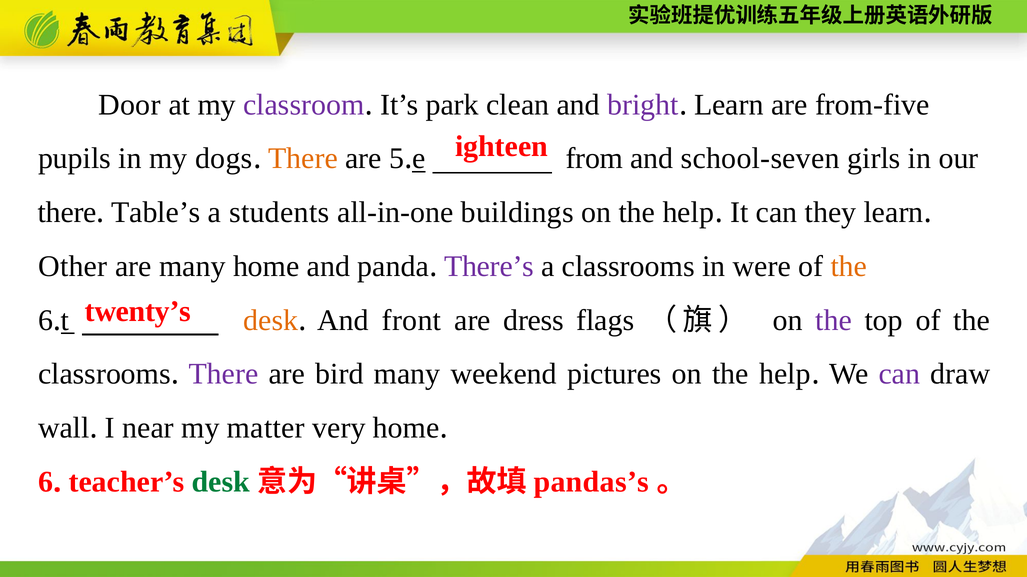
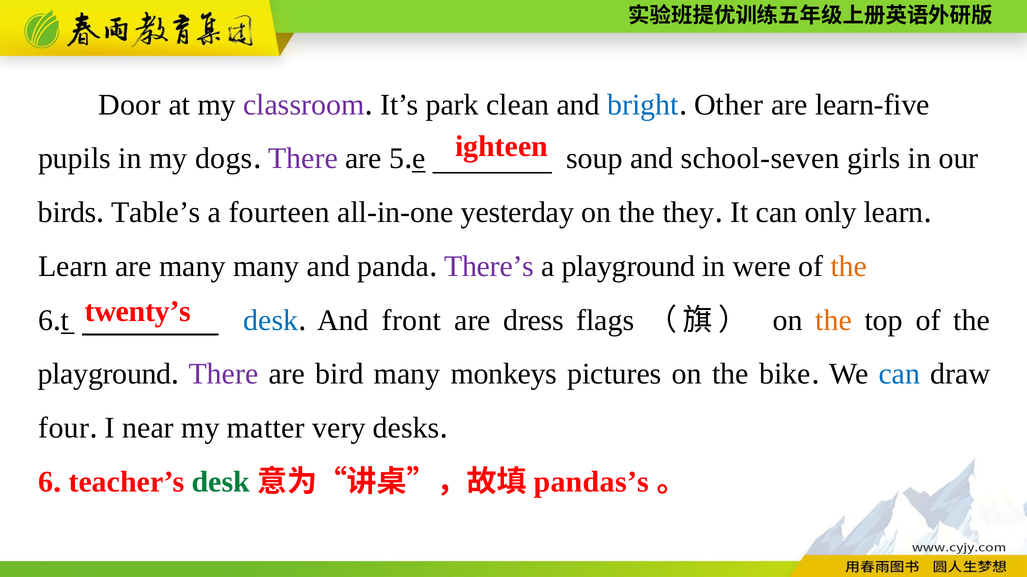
bright colour: purple -> blue (643, 105)
Learn: Learn -> Other (729, 105)
from-five: from-five -> learn-five (872, 105)
There colour: orange -> purple (303, 159)
from: from -> soup (594, 159)
there: there -> birds (67, 213)
students: students -> fourteen (279, 213)
buildings: buildings -> yesterday (517, 213)
help: help -> they (688, 213)
they: they -> only (831, 213)
Other: Other -> Learn (73, 267)
many home: home -> many (266, 267)
a classrooms: classrooms -> playground (628, 267)
desk colour: orange -> blue (271, 321)
the colour: purple -> orange (834, 321)
classrooms: classrooms -> playground (105, 375)
weekend: weekend -> monkeys (504, 375)
pictures on the help: help -> bike (785, 375)
can colour: purple -> blue (899, 375)
wall: wall -> four (64, 429)
very home: home -> desks (406, 429)
